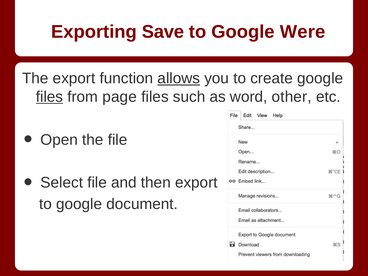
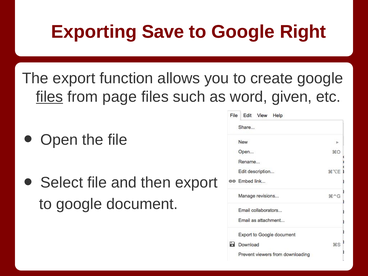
Were: Were -> Right (303, 32)
allows underline: present -> none (179, 78)
other: other -> given (292, 97)
